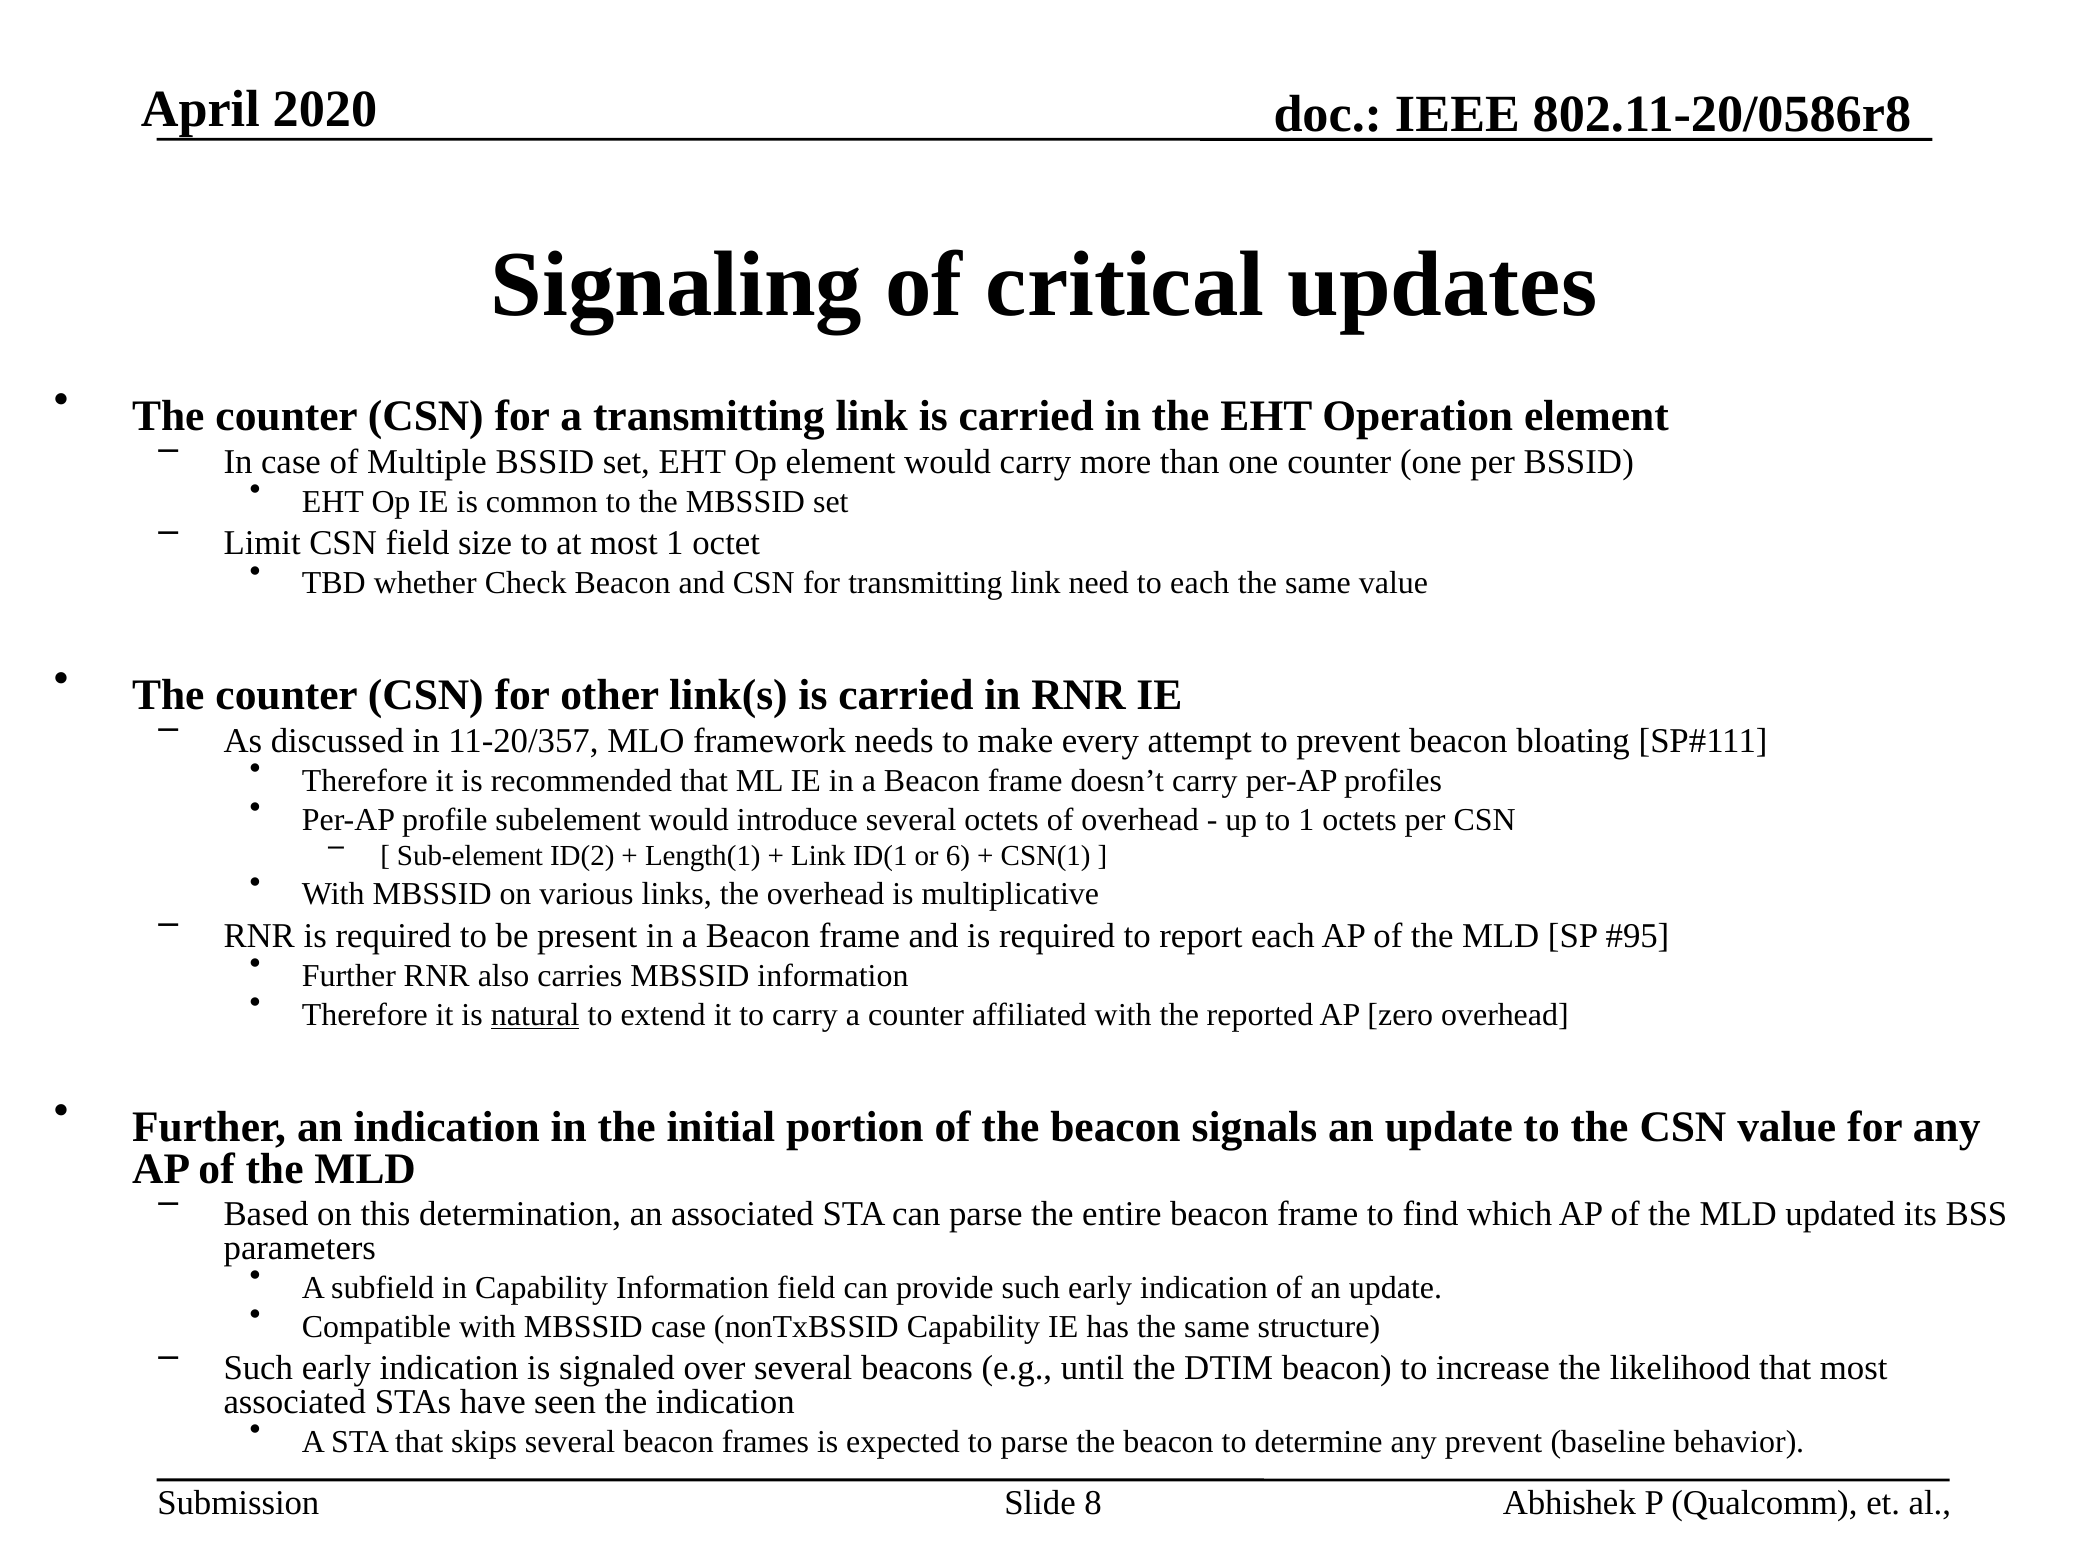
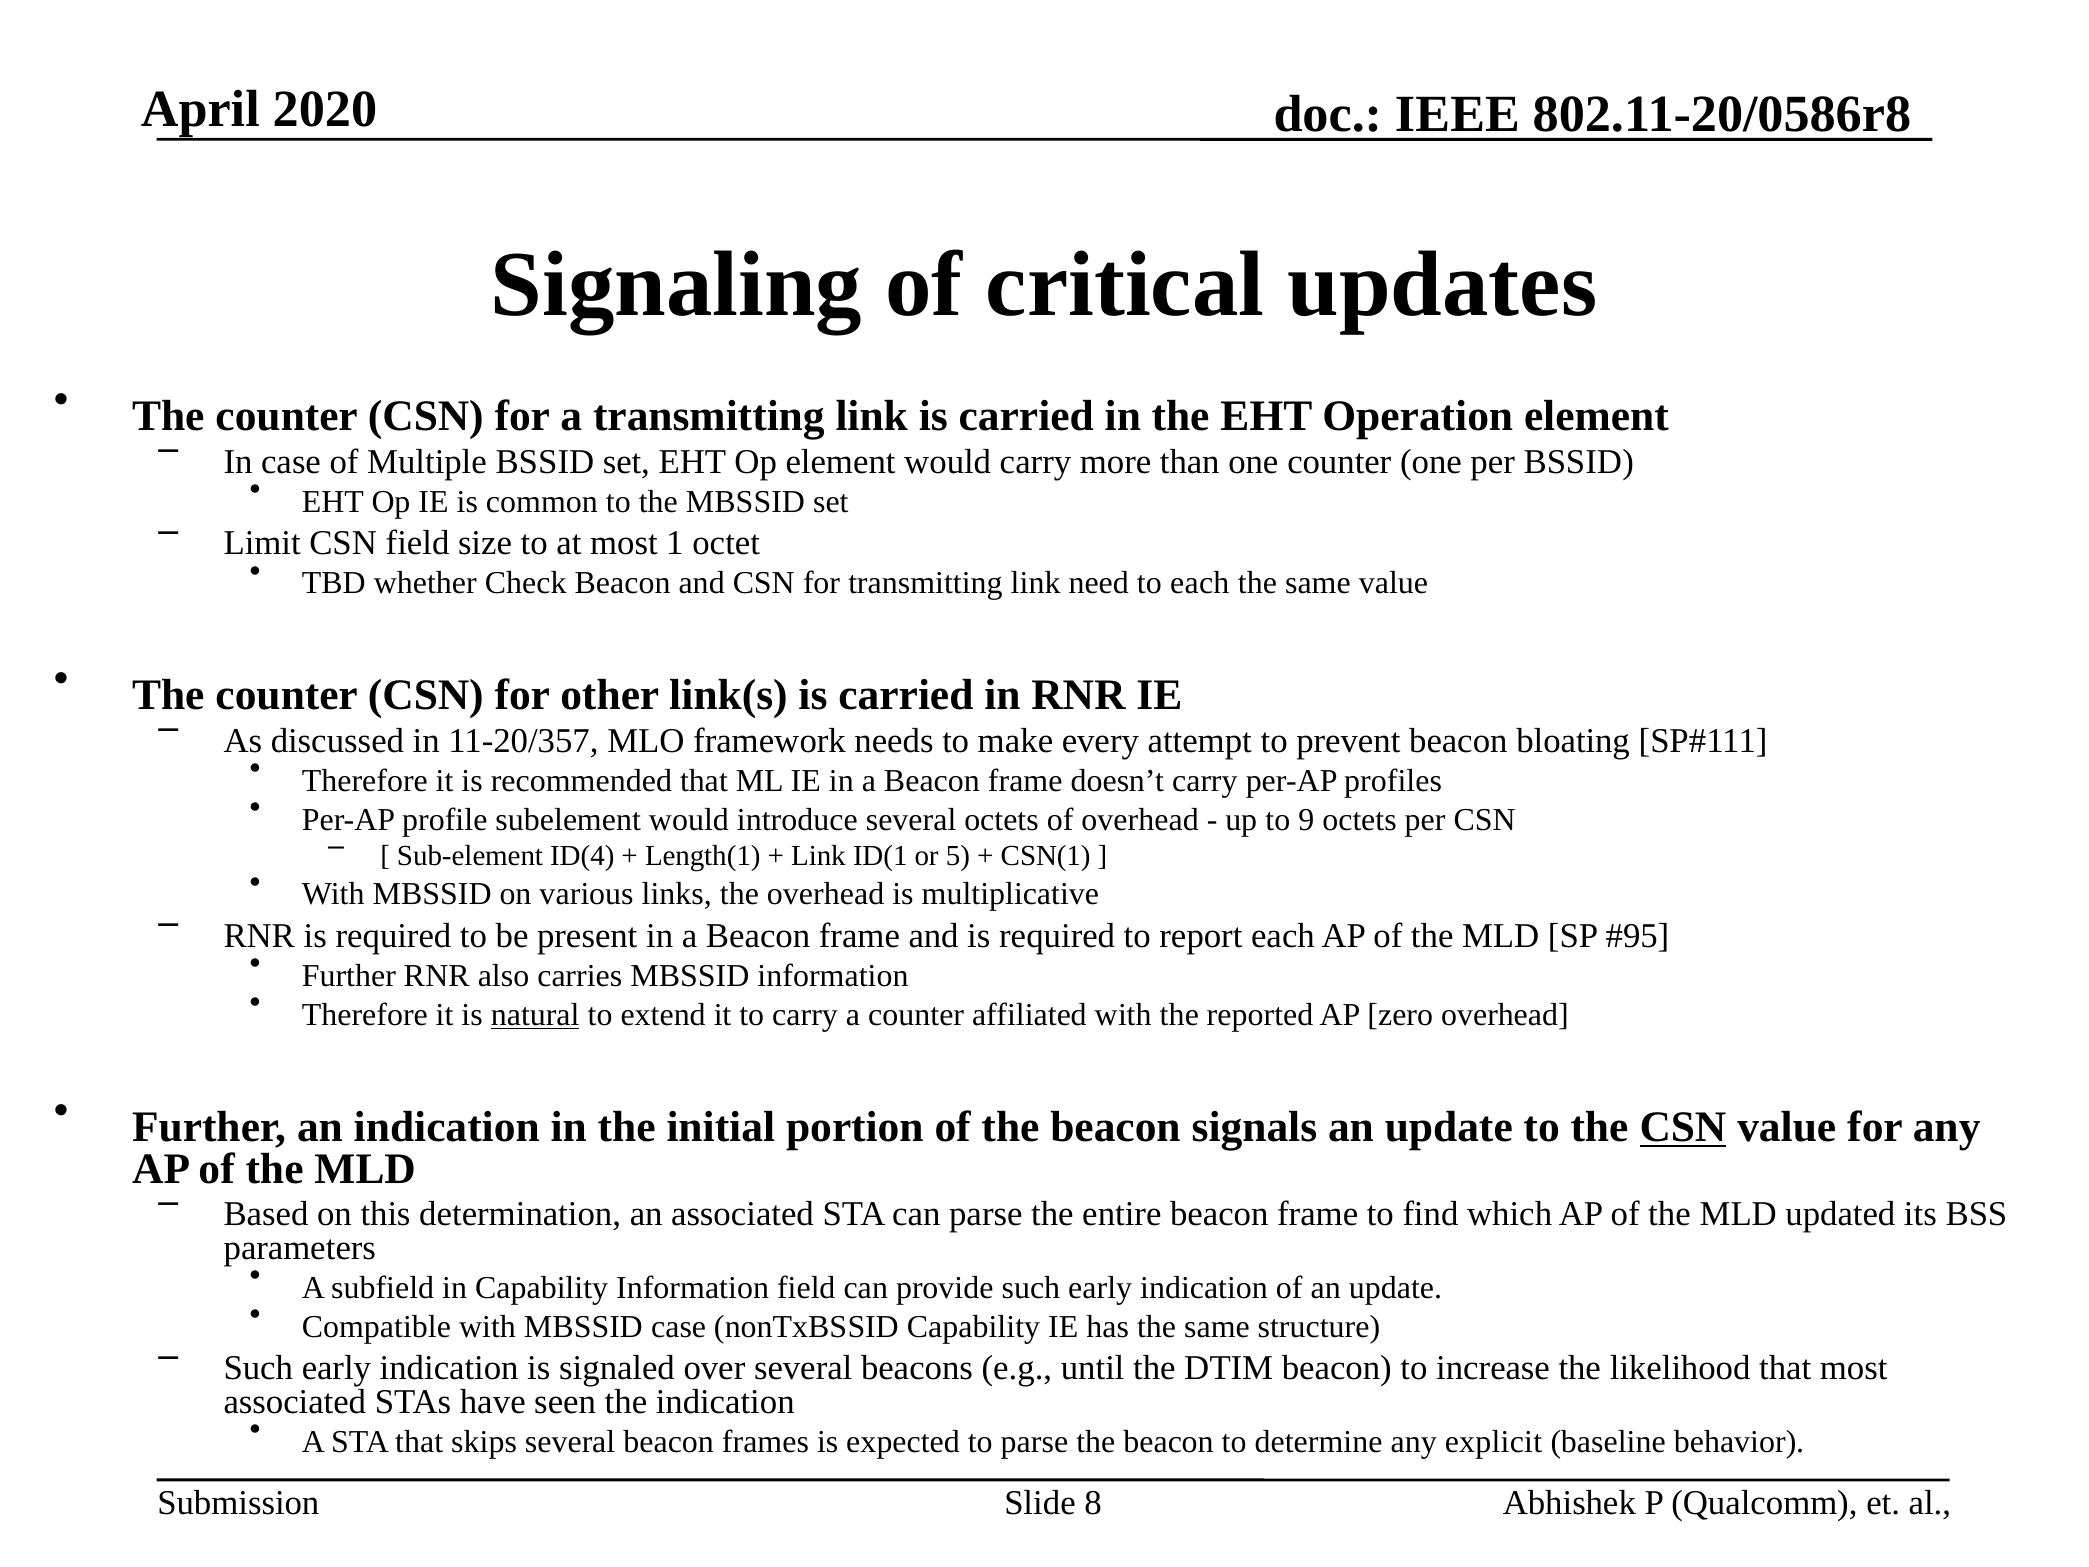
to 1: 1 -> 9 (1306, 820)
ID(2: ID(2 -> ID(4 (582, 856)
6: 6 -> 5 (958, 856)
CSN underline: none -> present (1683, 1127)
any prevent: prevent -> explicit (1493, 1442)
